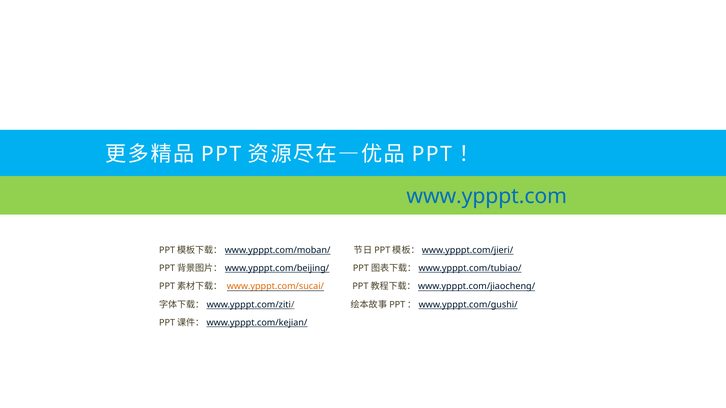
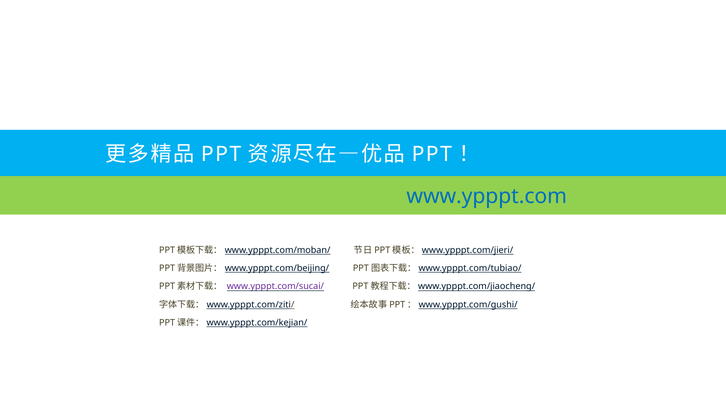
www.ypppt.com/sucai/ colour: orange -> purple (275, 287)
